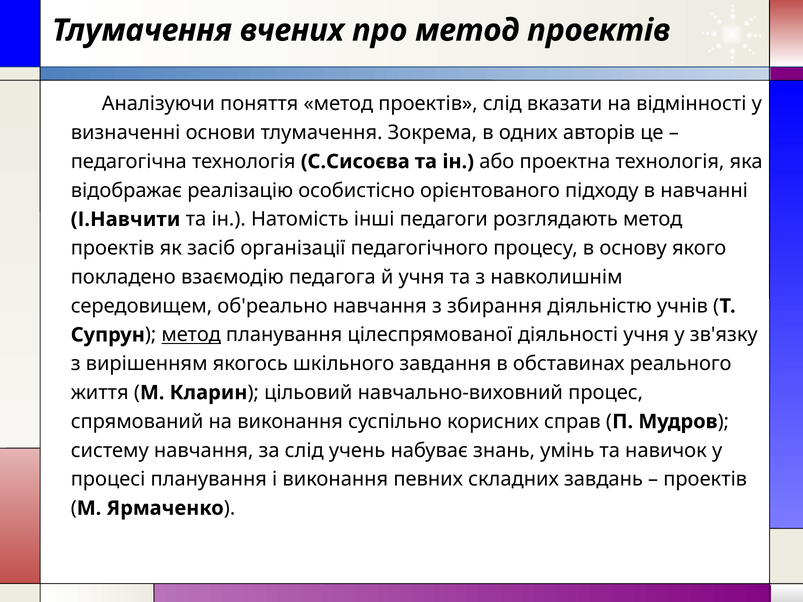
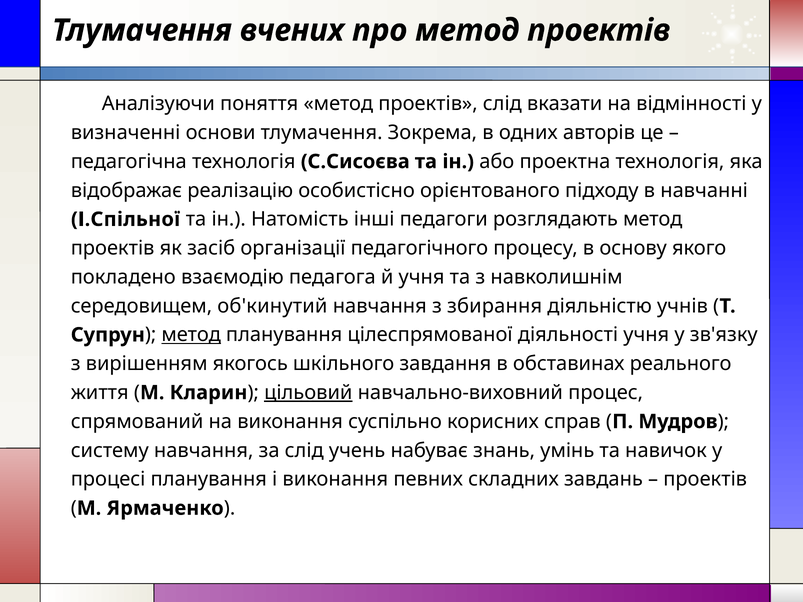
І.Навчити: І.Навчити -> І.Спільної (126, 219)
об'реально: об'реально -> об'кинутий (272, 306)
цільовий underline: none -> present (308, 393)
